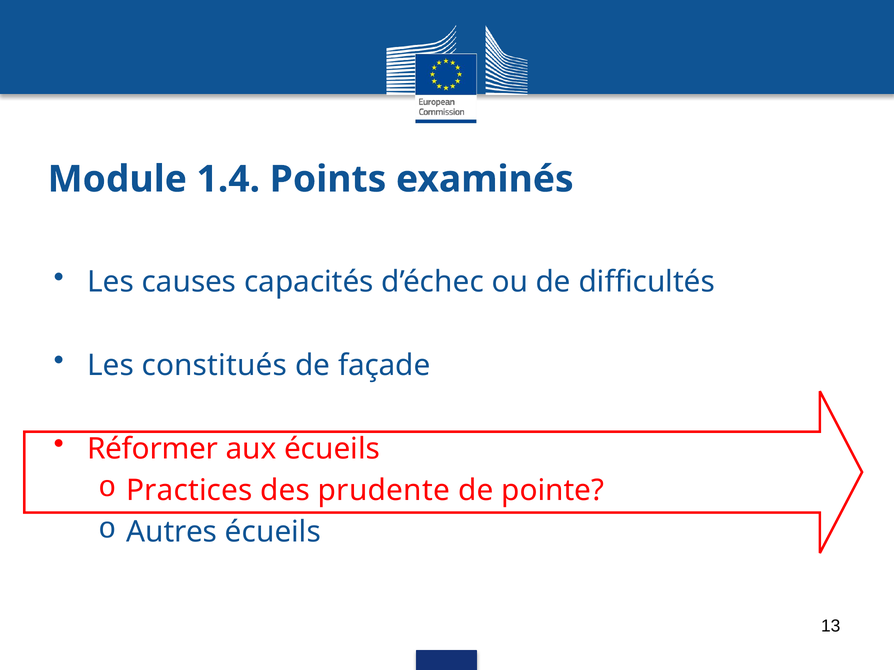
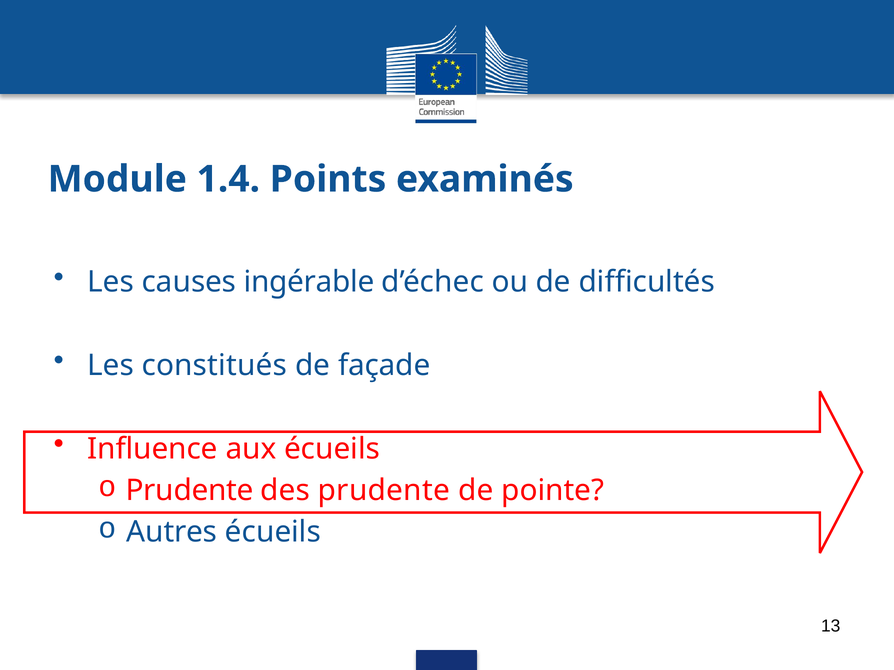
capacités: capacités -> ingérable (309, 282)
Réformer: Réformer -> Influence (152, 449)
Practices: Practices -> Prudente (190, 491)
